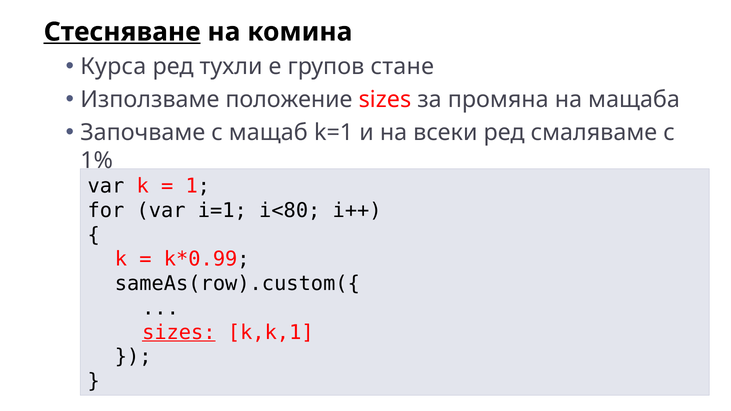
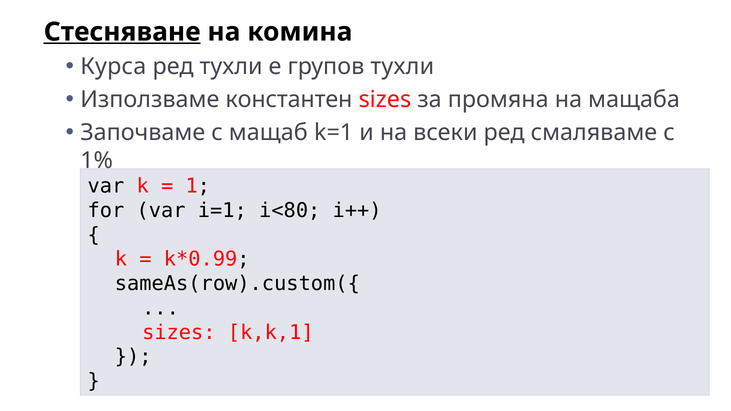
групов стане: стане -> тухли (402, 67)
положение: положение -> константен (289, 100)
sizes underline: present -> none (179, 332)
